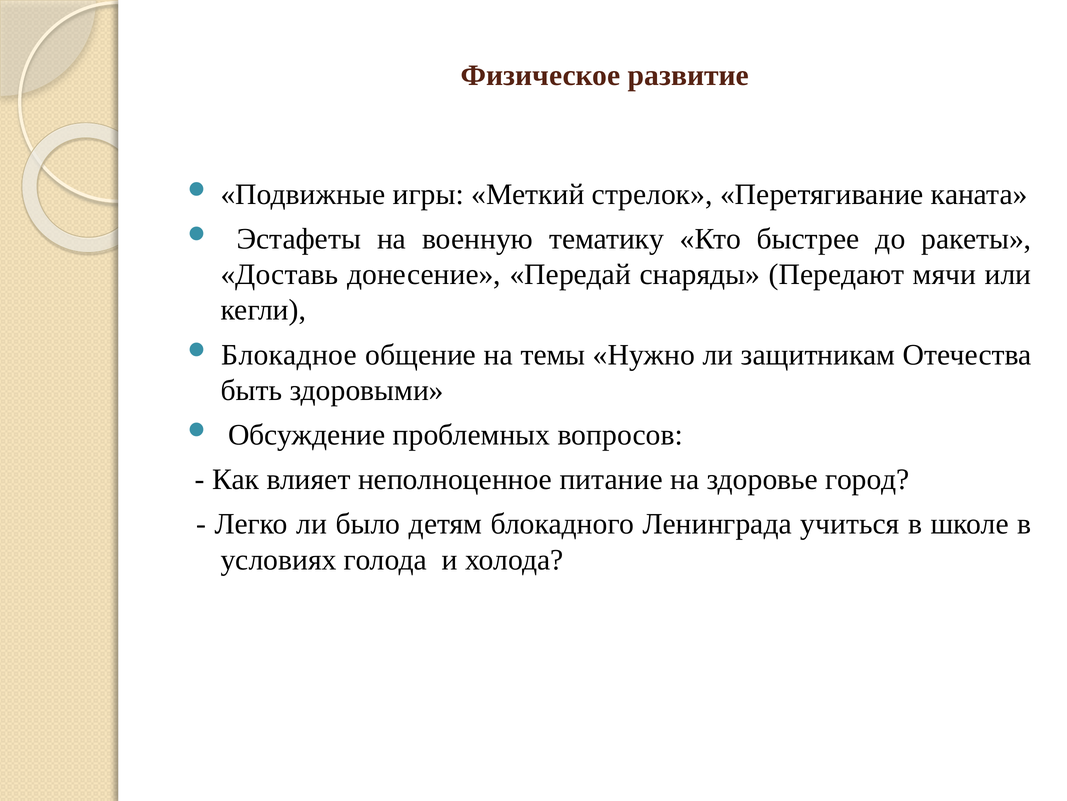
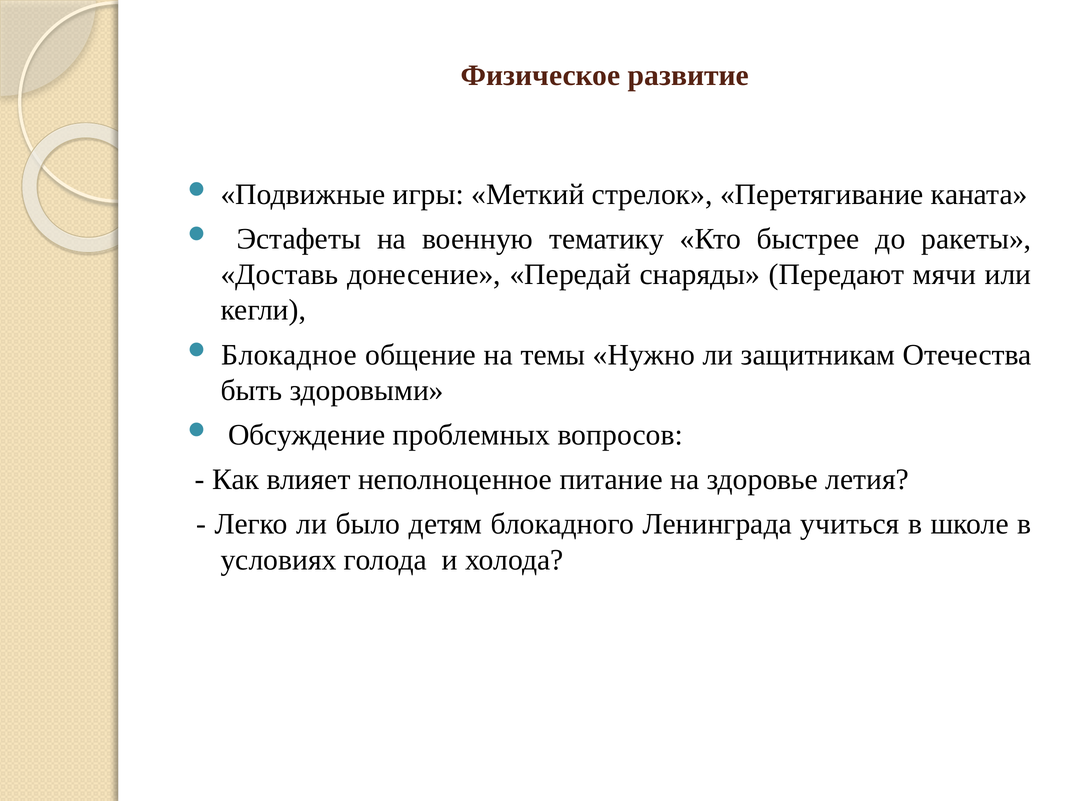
город: город -> летия (867, 479)
